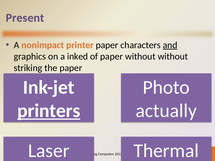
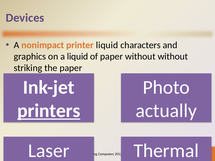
Present: Present -> Devices (25, 18)
printer paper: paper -> liquid (107, 45)
and underline: present -> none (170, 45)
a inked: inked -> liquid (78, 57)
